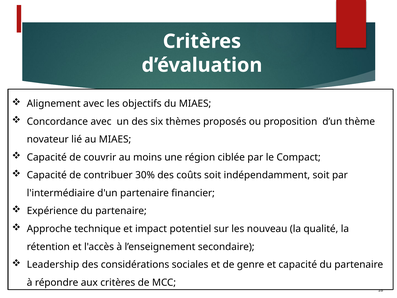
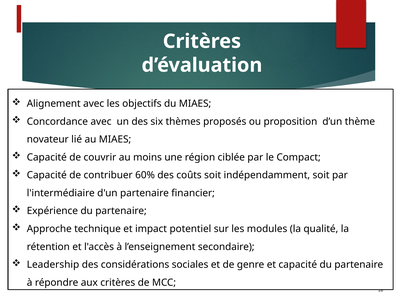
30%: 30% -> 60% (145, 175)
nouveau: nouveau -> modules (267, 229)
